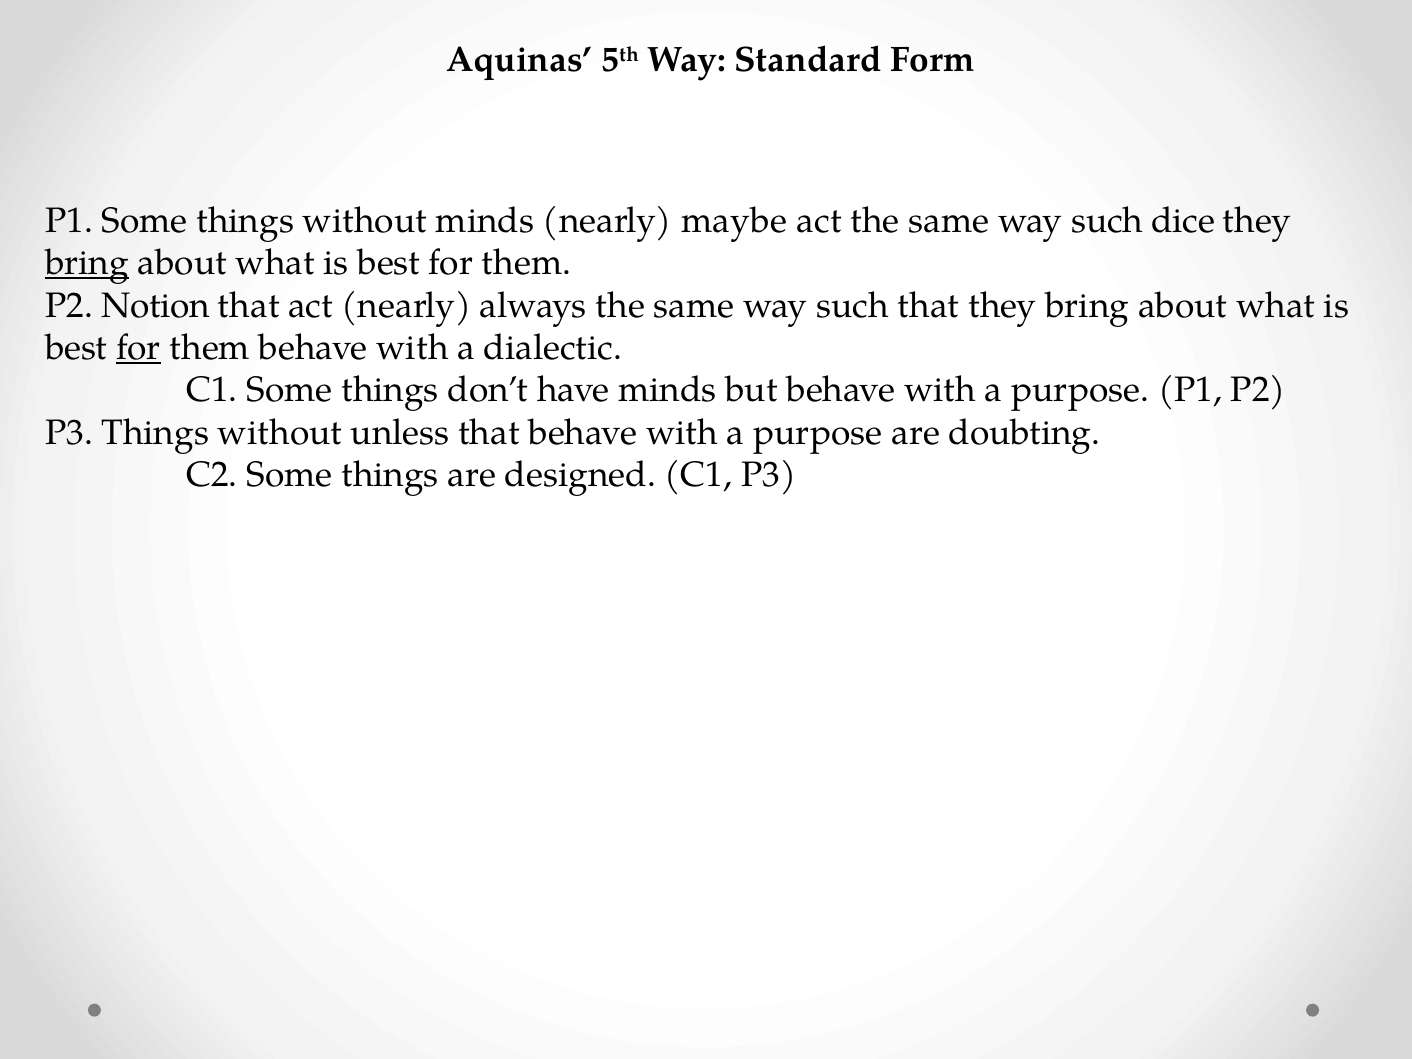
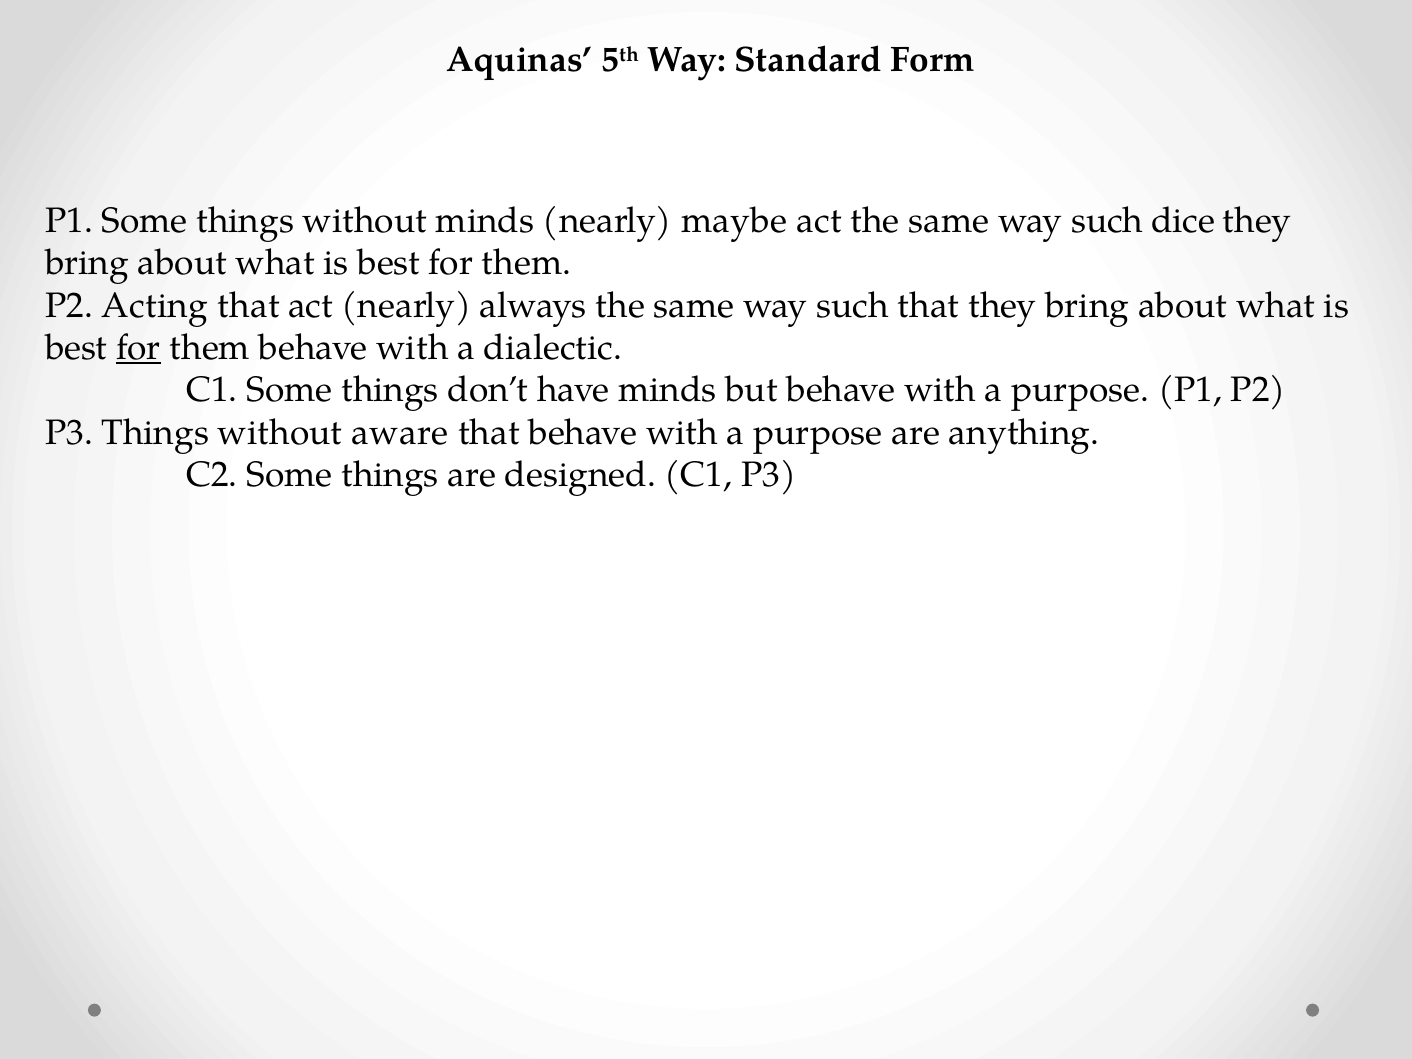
bring underline: present -> none (87, 263)
Notion: Notion -> Acting (155, 305)
unless: unless -> aware (400, 433)
doubting: doubting -> anything (1024, 433)
